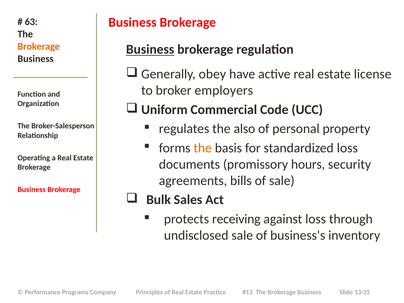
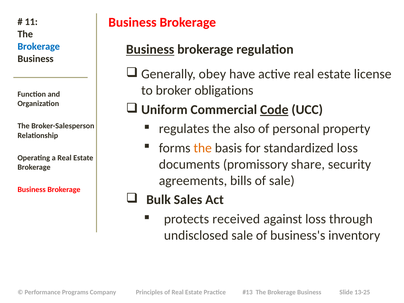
63: 63 -> 11 (31, 22)
Brokerage colour: orange -> blue (39, 46)
employers: employers -> obligations (224, 91)
Code underline: none -> present (274, 110)
hours: hours -> share (308, 164)
receiving: receiving -> received (236, 219)
